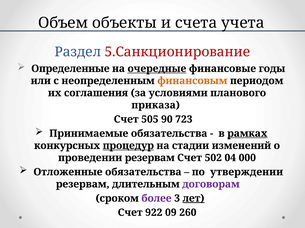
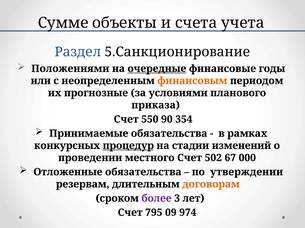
Объем: Объем -> Сумме (63, 23)
5.Санкционирование colour: red -> black (177, 52)
Определенные: Определенные -> Положениями (70, 69)
соглашения: соглашения -> прогнозные (96, 93)
505: 505 -> 550 (150, 120)
723: 723 -> 354 (184, 120)
рамках underline: present -> none (247, 134)
проведении резервам: резервам -> местного (150, 158)
04: 04 -> 67 (230, 158)
договорам colour: purple -> orange (211, 185)
лет underline: present -> none (193, 199)
922: 922 -> 795 (154, 213)
260: 260 -> 974 (188, 213)
